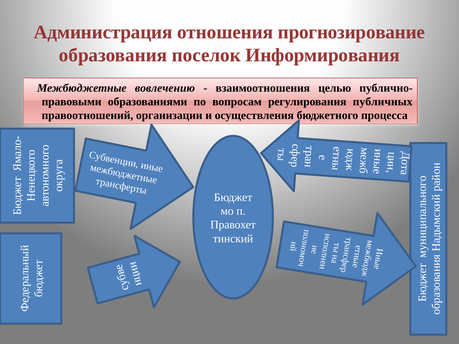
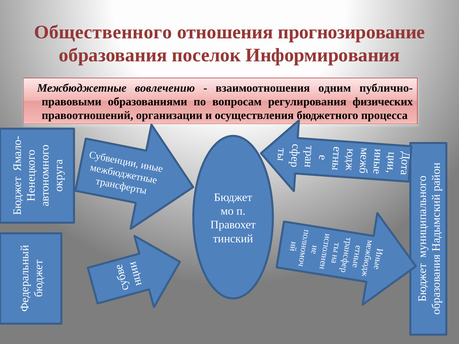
Администрация: Администрация -> Общественного (103, 32)
целью: целью -> одним (335, 88)
публичных: публичных -> физических (383, 102)
